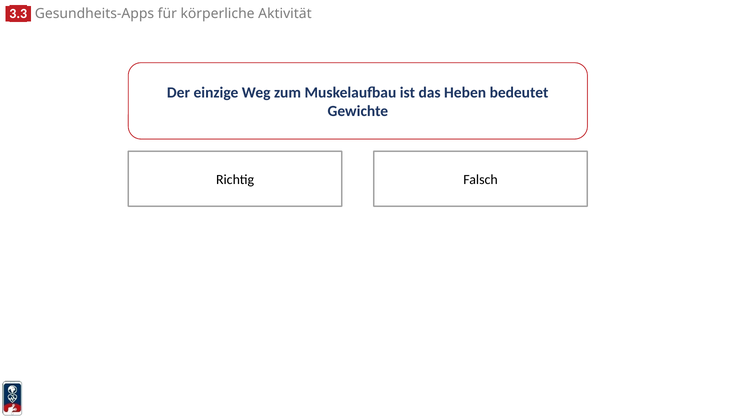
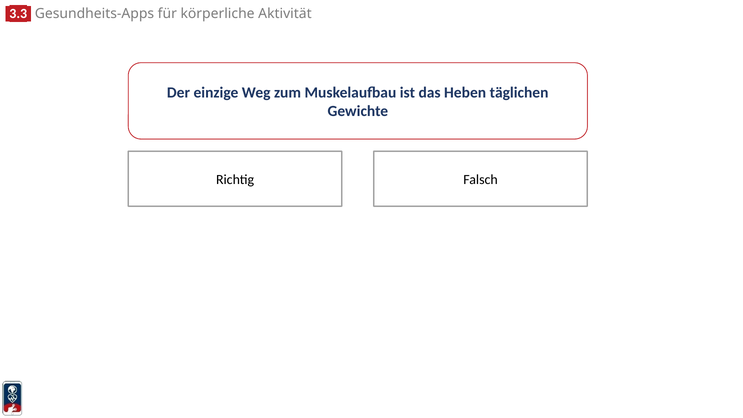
bedeutet: bedeutet -> täglichen (519, 93)
